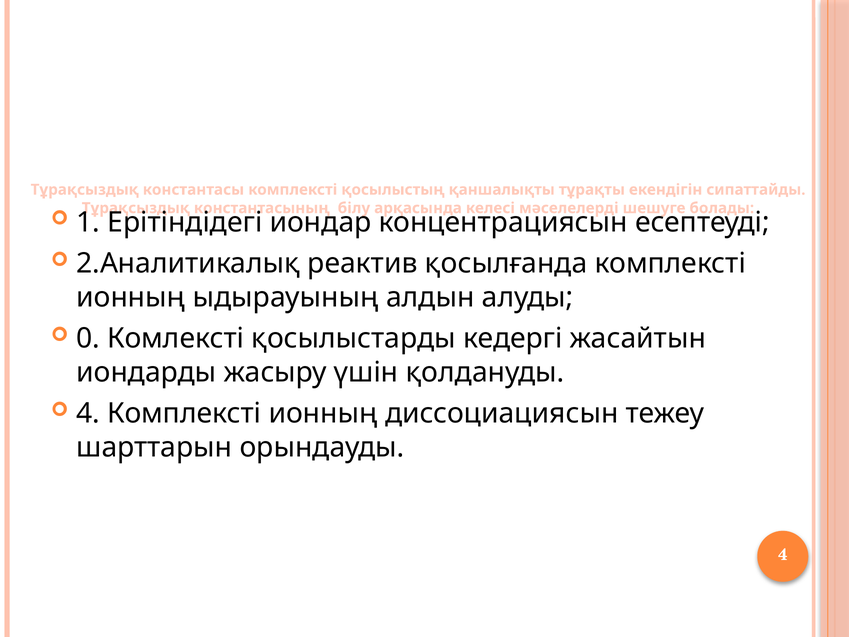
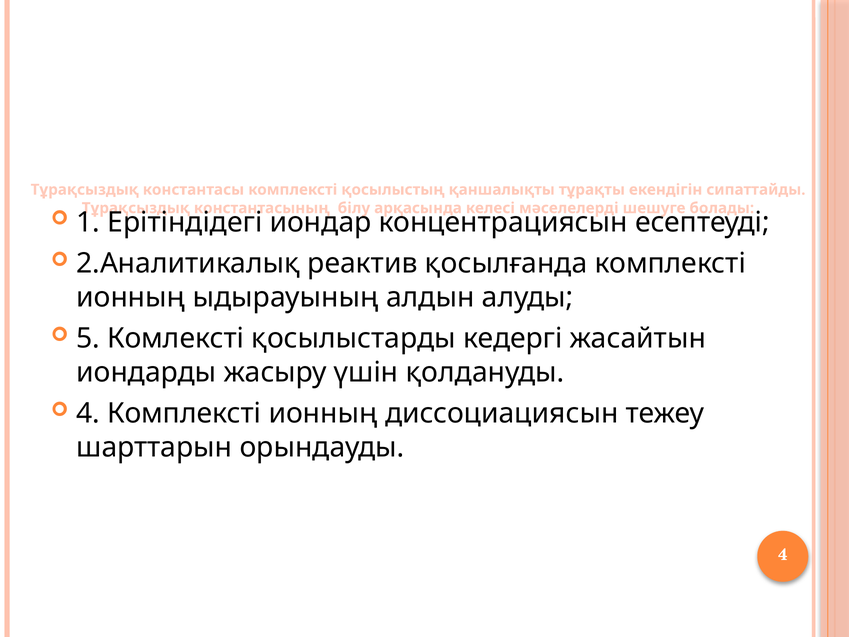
0: 0 -> 5 (88, 338)
